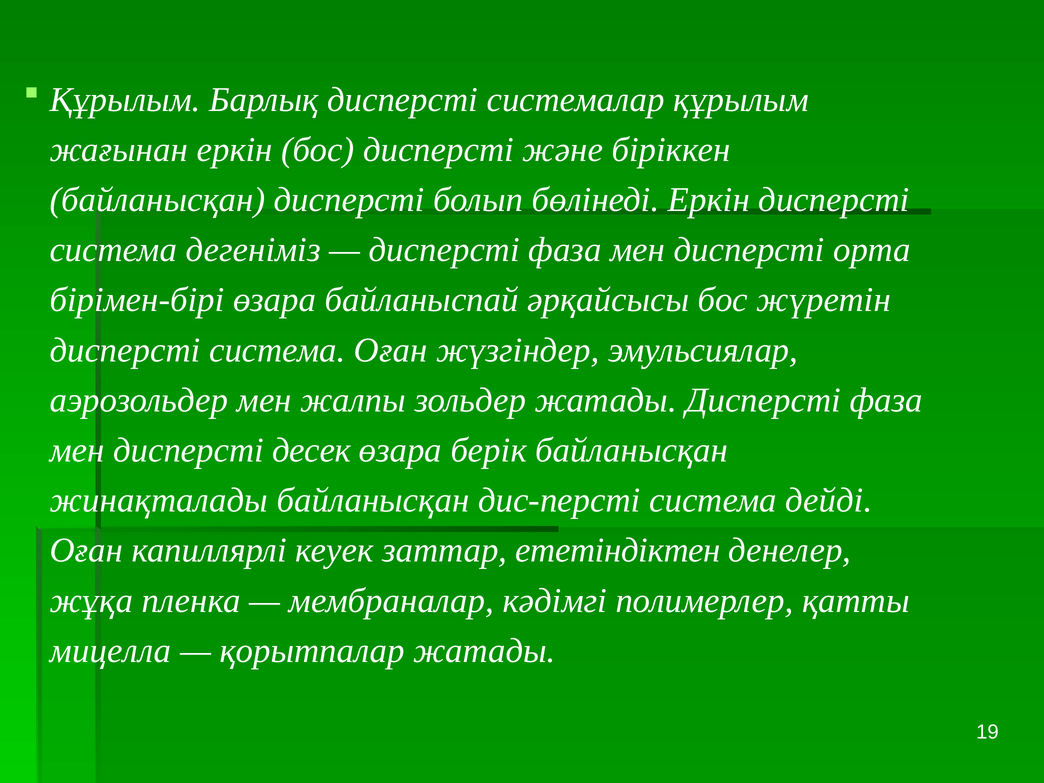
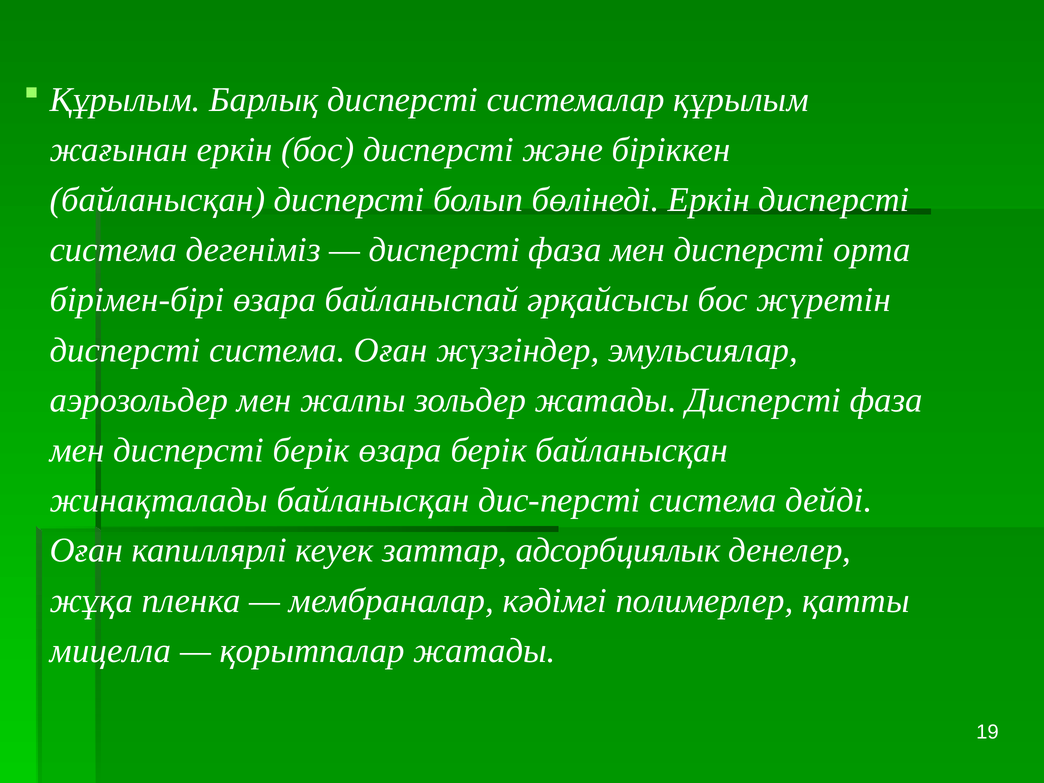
дисперсті десек: десек -> берік (311, 450)
ететіндіктен: ететіндіктен -> адсорбциялык (618, 551)
